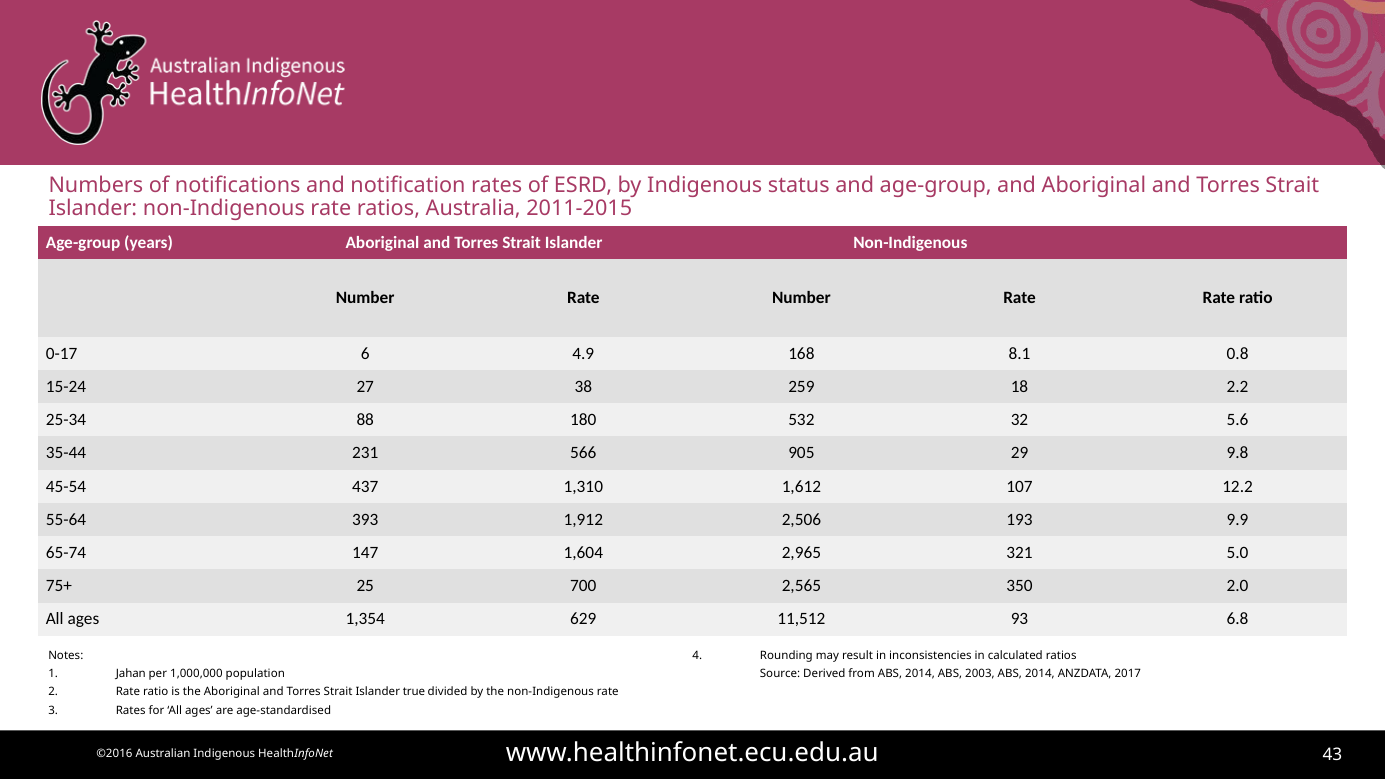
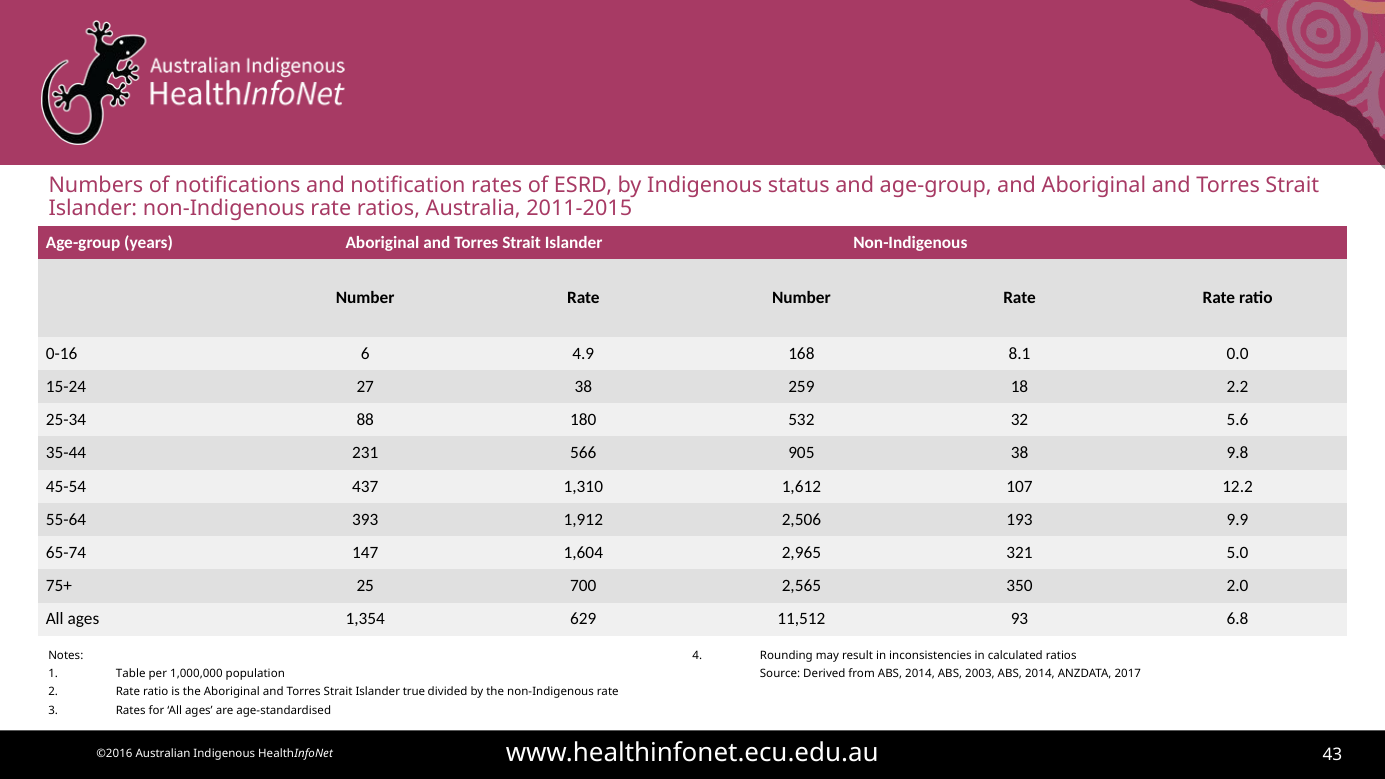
0-17: 0-17 -> 0-16 (62, 354)
0.8: 0.8 -> 0.0 (1238, 354)
905 29: 29 -> 38 (1020, 453)
Jahan: Jahan -> Table (131, 674)
